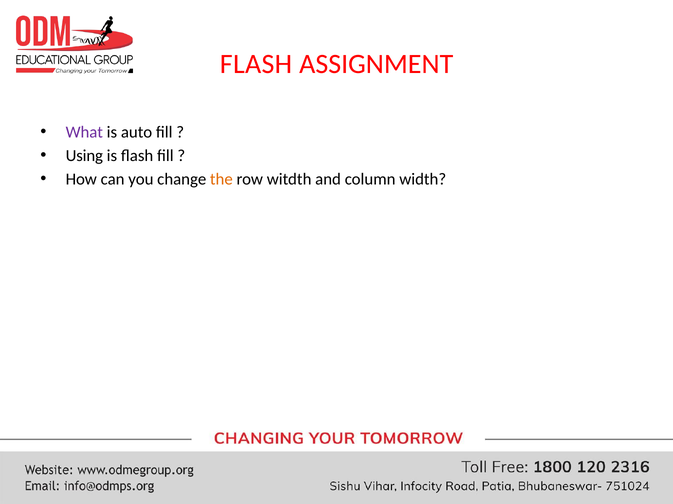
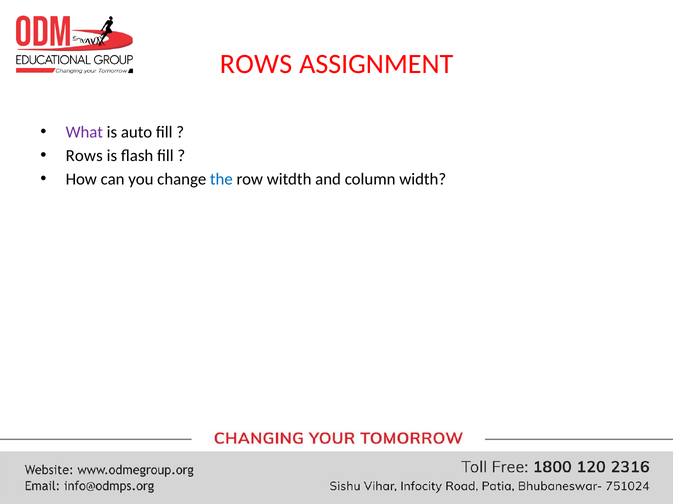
FLASH: FLASH -> ROWS (256, 64)
Using: Using -> Rows (84, 156)
the colour: orange -> blue (221, 180)
